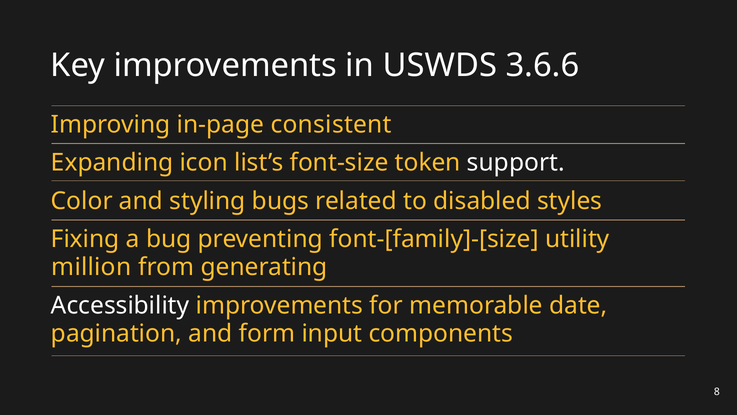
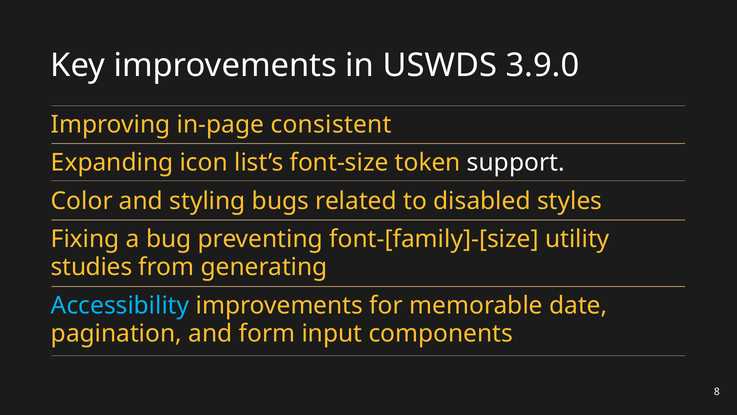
3.6.6: 3.6.6 -> 3.9.0 (542, 65)
million: million -> studies (92, 267)
Accessibility colour: white -> light blue (120, 305)
